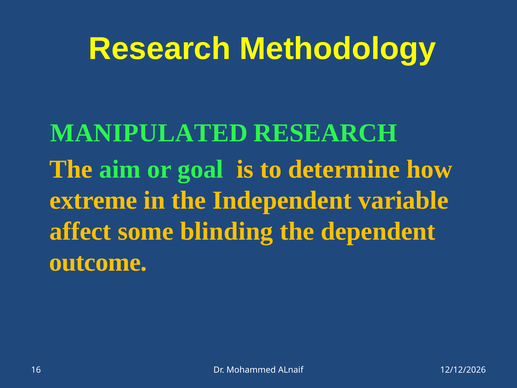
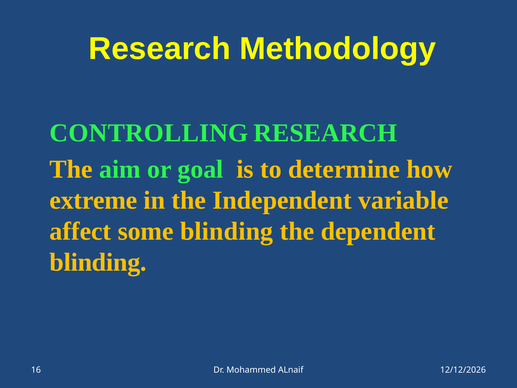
MANIPULATED: MANIPULATED -> CONTROLLING (149, 133)
outcome: outcome -> blinding (98, 262)
